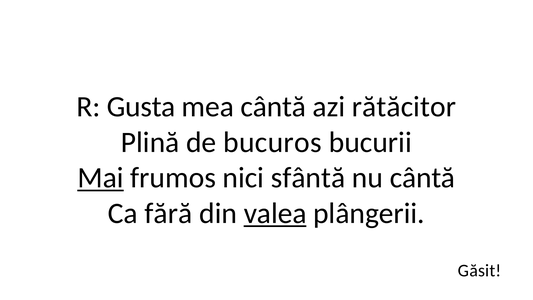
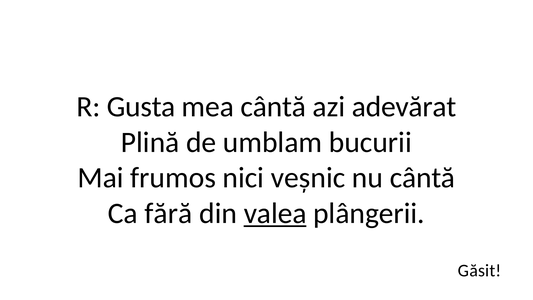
rătăcitor: rătăcitor -> adevărat (404, 107)
bucuros: bucuros -> umblam (273, 142)
Mai underline: present -> none (101, 178)
sfântă: sfântă -> veșnic (308, 178)
